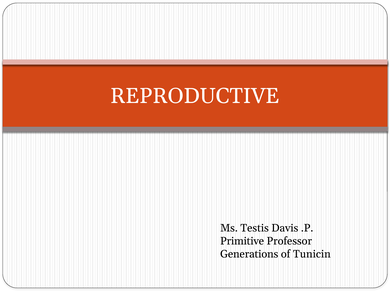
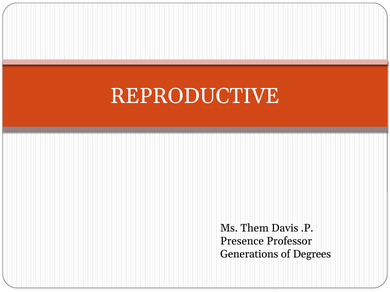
Testis: Testis -> Them (255, 229)
Primitive: Primitive -> Presence (242, 242)
Tunicin: Tunicin -> Degrees (312, 255)
